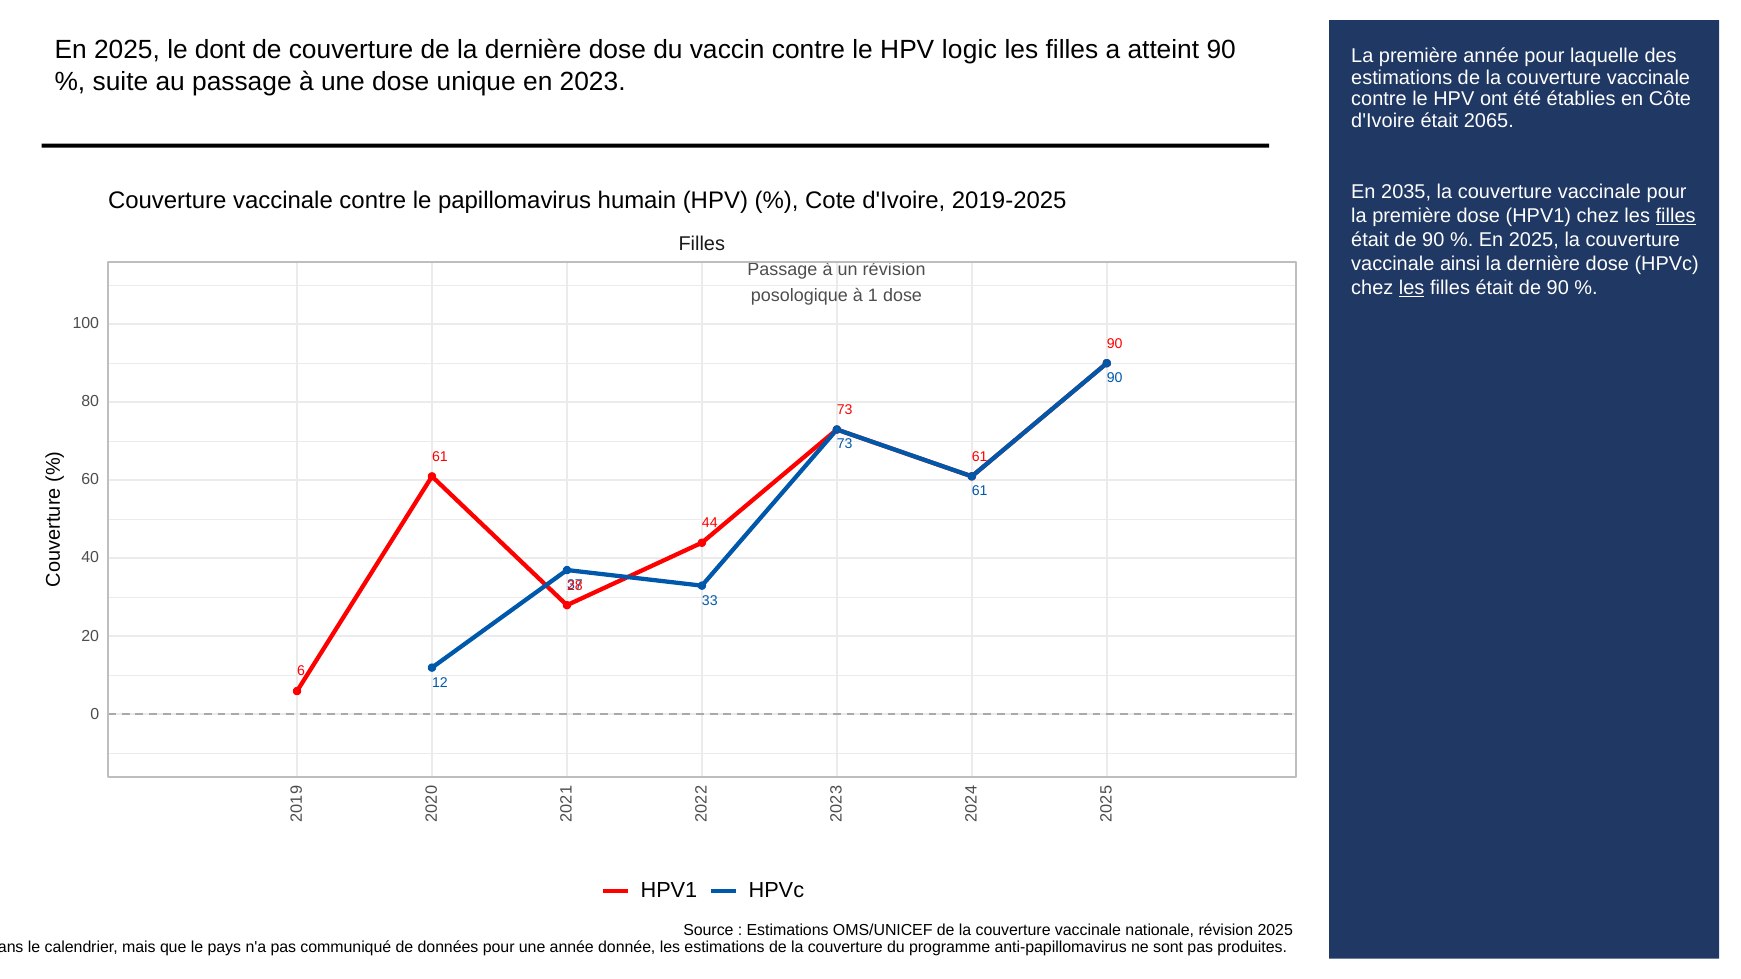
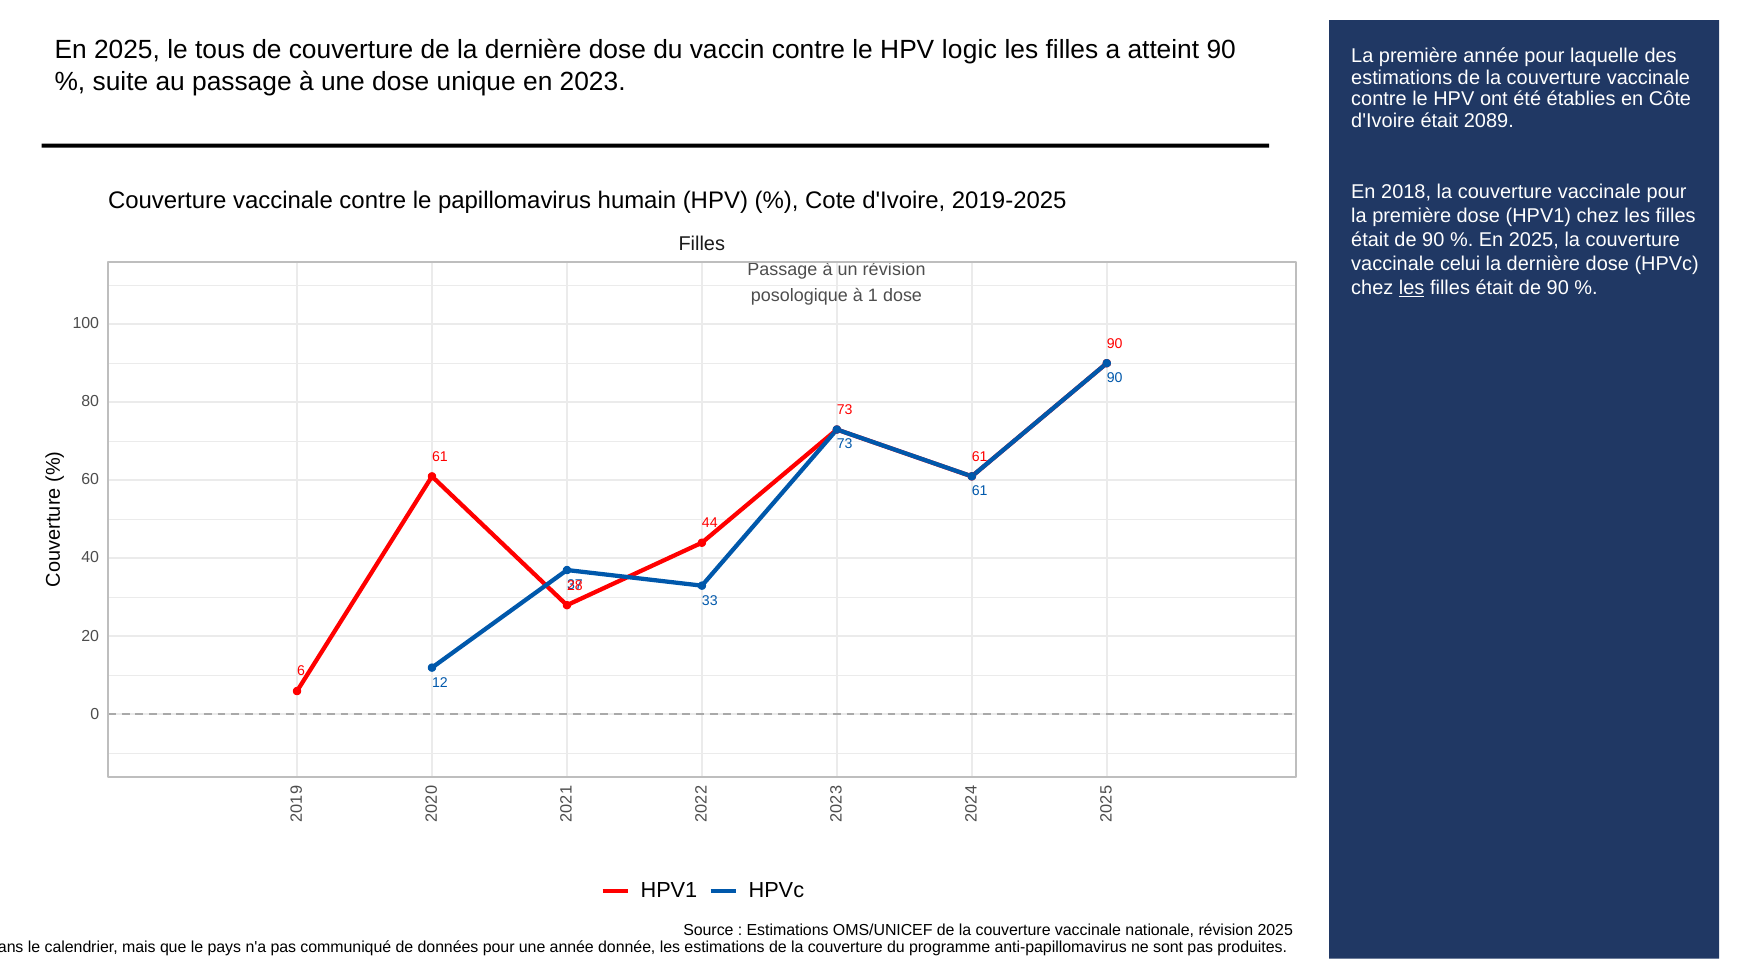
dont: dont -> tous (220, 50)
2065: 2065 -> 2089 (1489, 121)
2035: 2035 -> 2018 (1406, 192)
filles underline: present -> none (1676, 216)
ainsi: ainsi -> celui (1460, 264)
